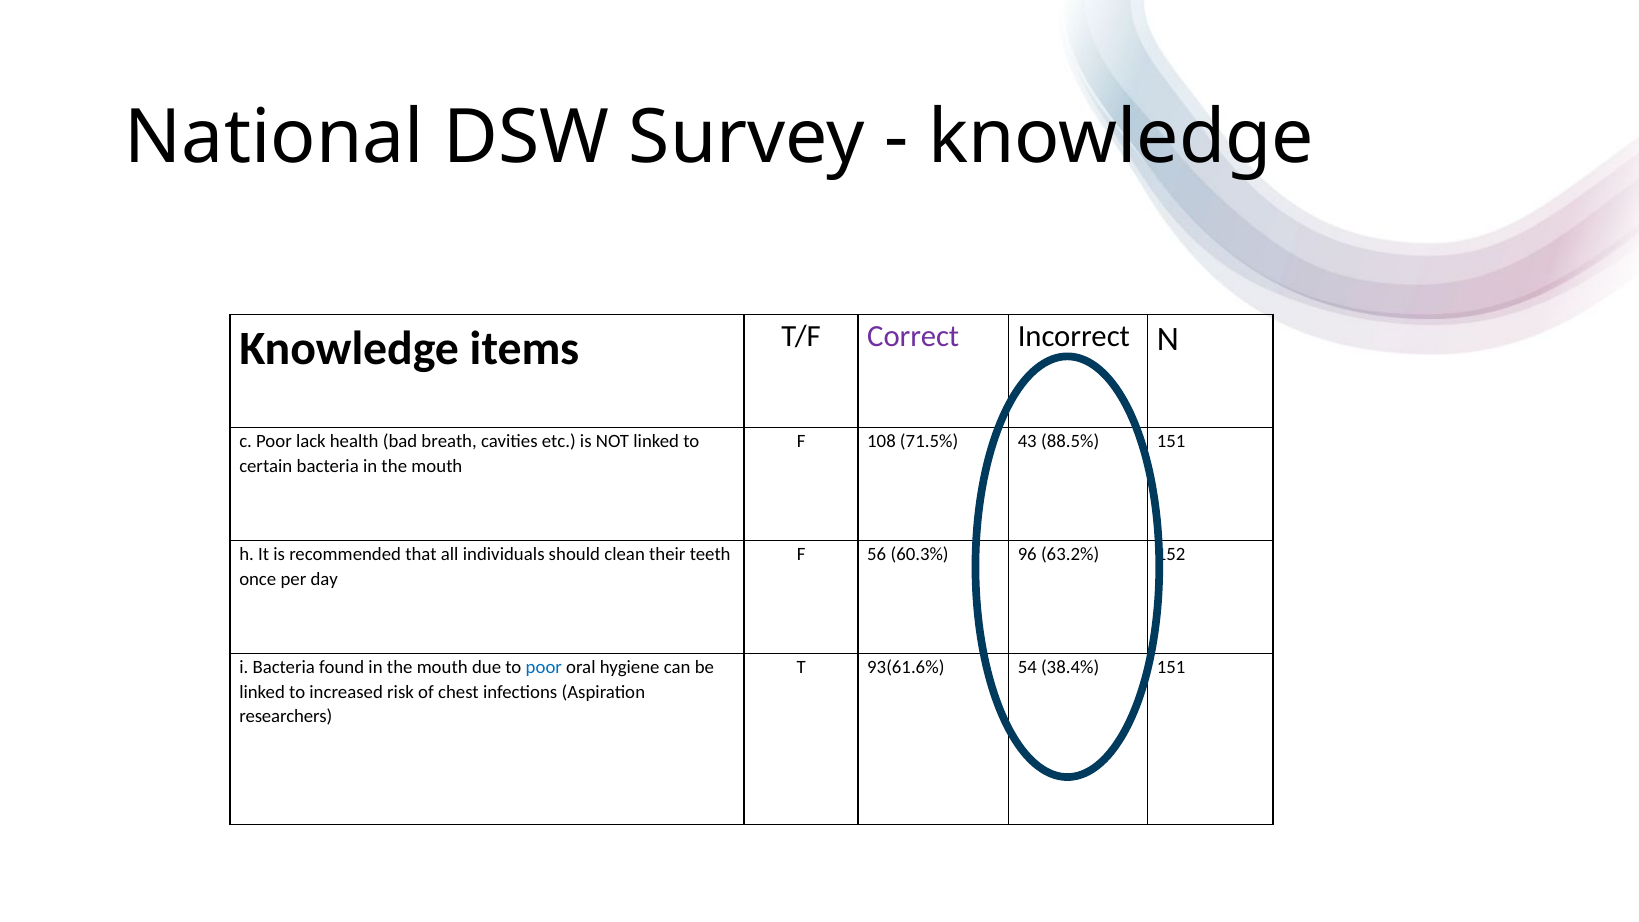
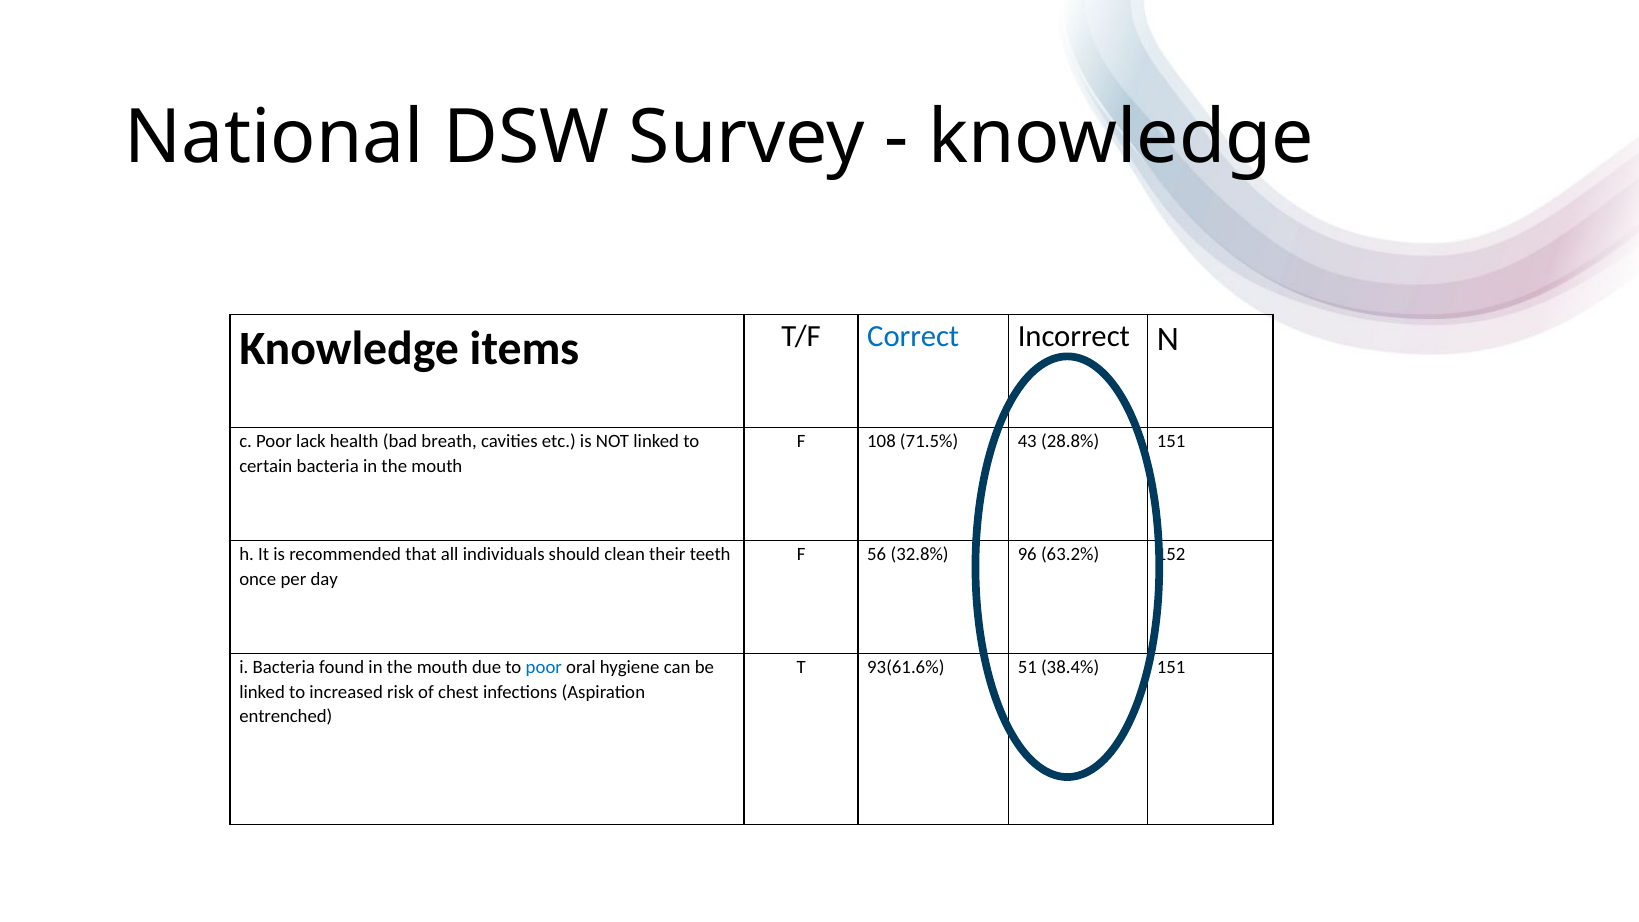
Correct colour: purple -> blue (913, 336)
88.5%: 88.5% -> 28.8% (1070, 441)
60.3%: 60.3% -> 32.8% (920, 554)
54: 54 -> 51 (1027, 667)
researchers: researchers -> entrenched (286, 717)
